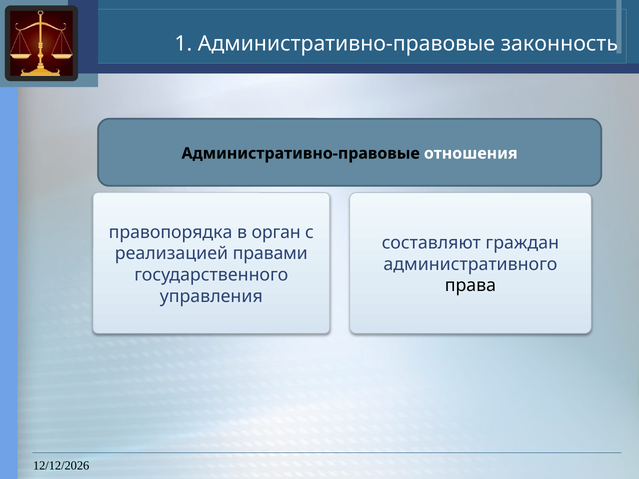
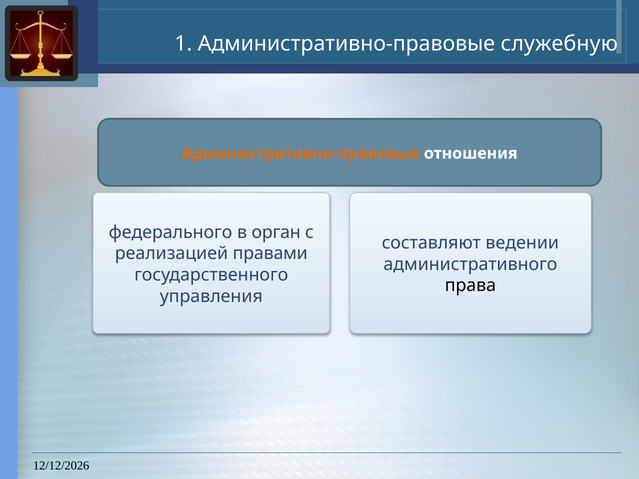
законность: законность -> служебную (559, 44)
Административно-правовые colour: black -> orange (301, 153)
правопорядка: правопорядка -> федерального (171, 232)
граждан: граждан -> ведении (522, 243)
